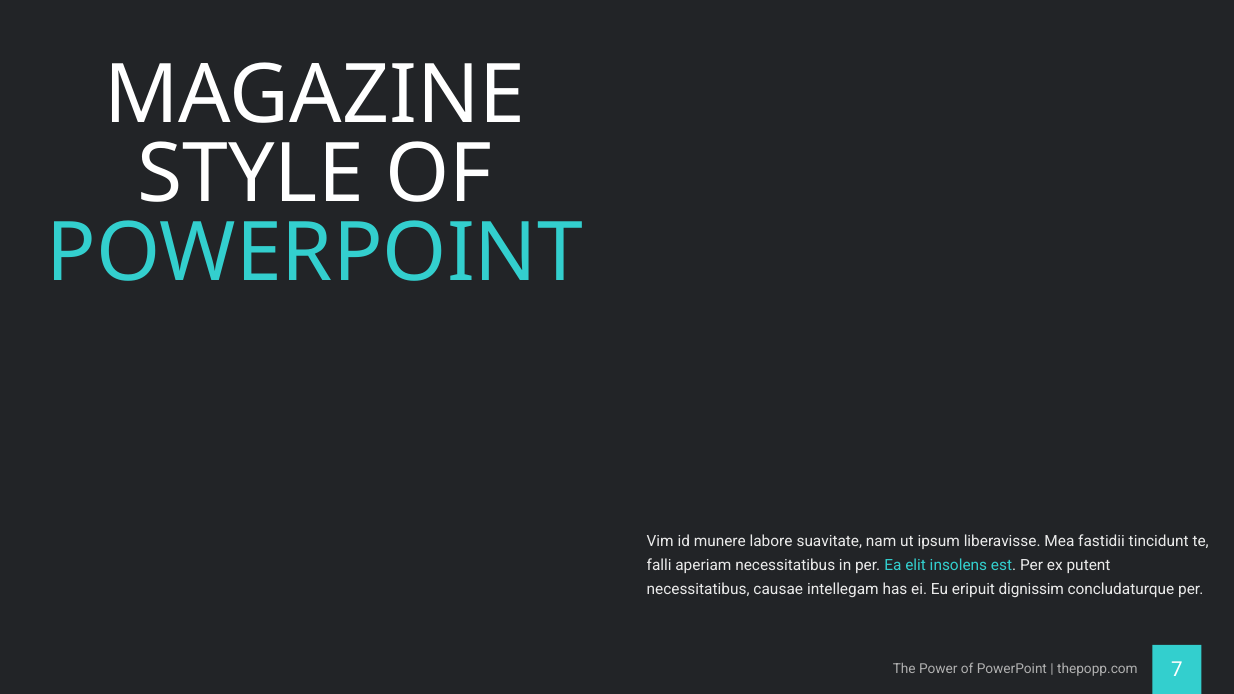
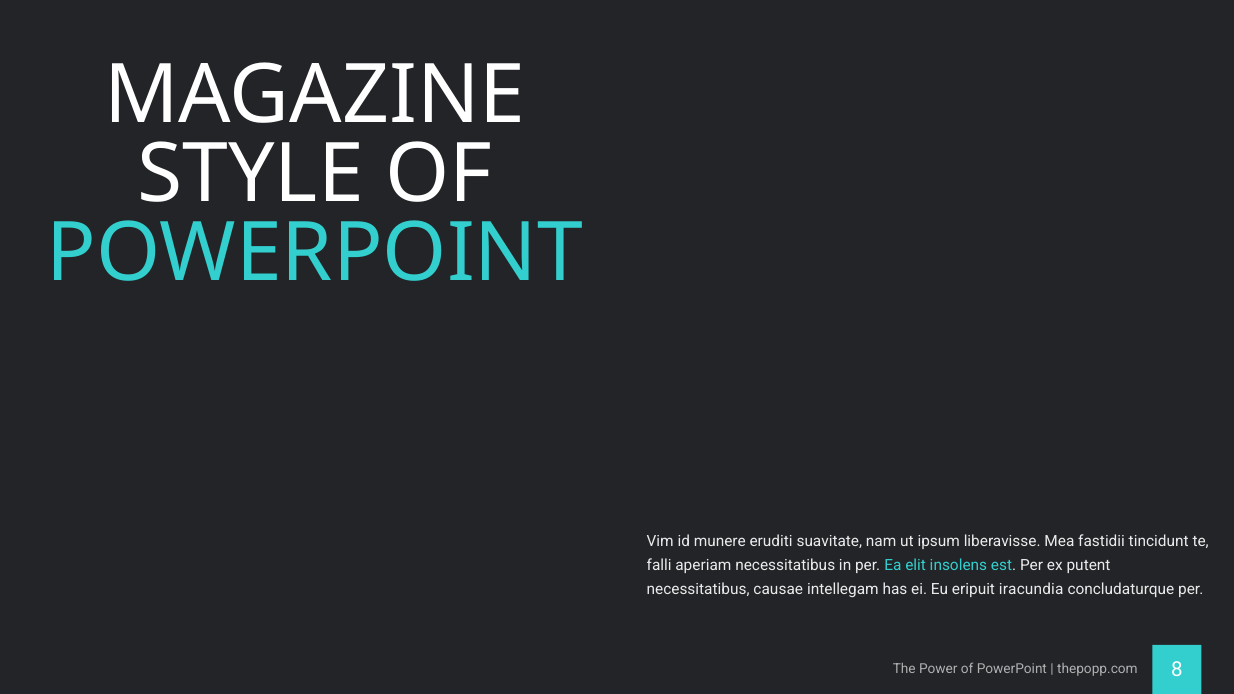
labore: labore -> eruditi (771, 541)
dignissim: dignissim -> iracundia (1031, 589)
7: 7 -> 8 (1177, 670)
